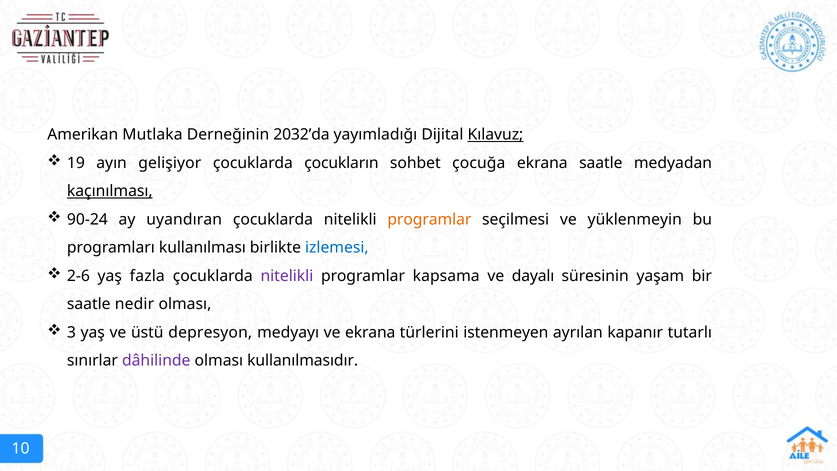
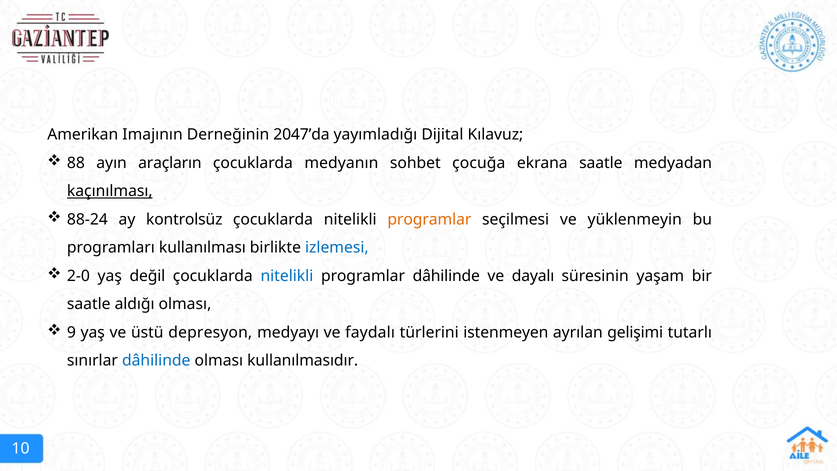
Mutlaka: Mutlaka -> Imajının (153, 135)
2032’da: 2032’da -> 2047’da (301, 135)
Kılavuz underline: present -> none (495, 135)
19: 19 -> 88 (76, 163)
gelişiyor: gelişiyor -> araçların (170, 163)
çocukların: çocukların -> medyanın (341, 163)
90-24: 90-24 -> 88-24 (87, 219)
uyandıran: uyandıran -> kontrolsüz (184, 219)
2-6: 2-6 -> 2-0 (78, 276)
fazla: fazla -> değil (147, 276)
nitelikli colour: purple -> blue (287, 276)
programlar kapsama: kapsama -> dâhilinde (446, 276)
nedir: nedir -> aldığı (135, 304)
3: 3 -> 9 (71, 332)
ve ekrana: ekrana -> faydalı (370, 332)
kapanır: kapanır -> gelişimi (635, 332)
dâhilinde colour: purple -> blue (156, 361)
